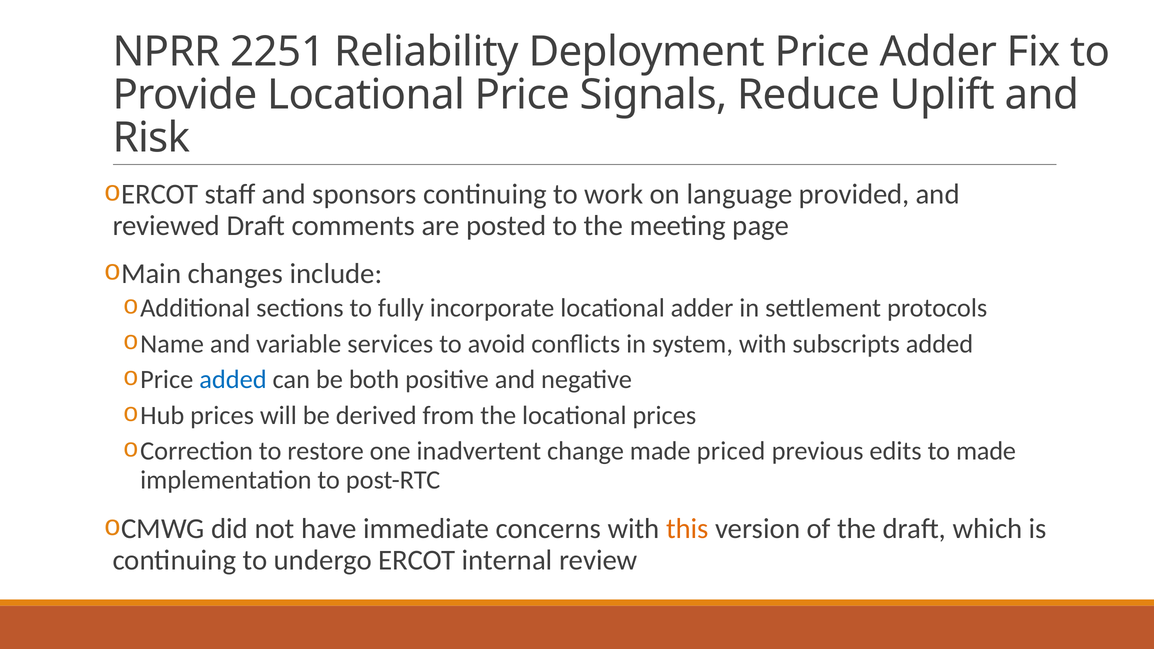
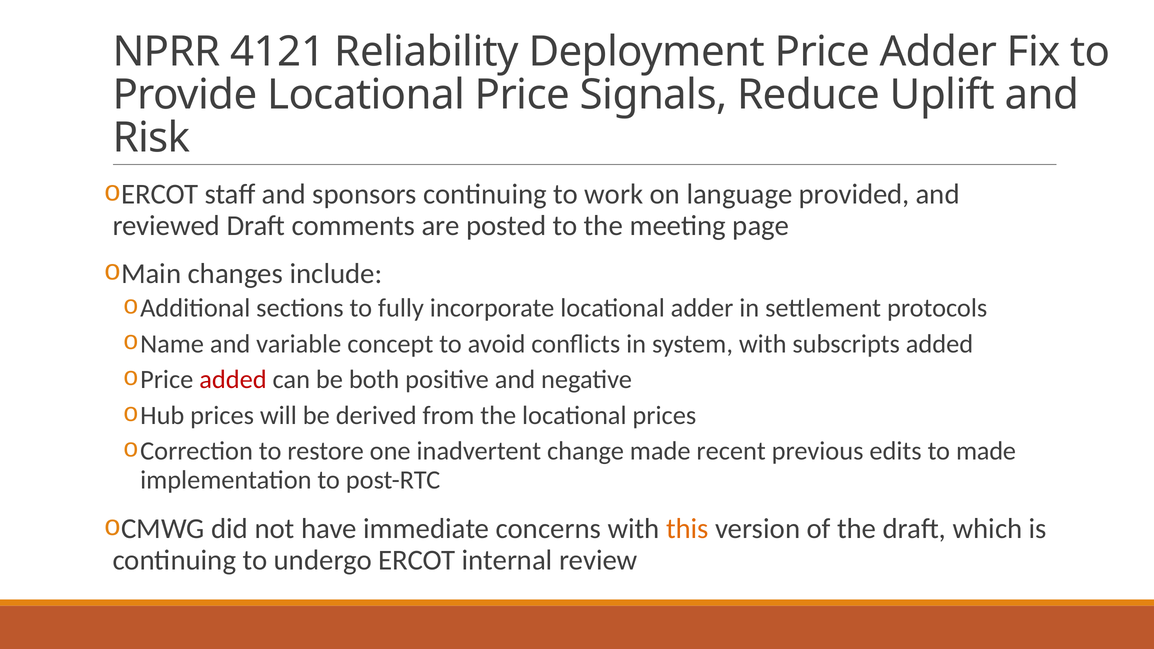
2251: 2251 -> 4121 (278, 52)
services: services -> concept (390, 344)
added colour: blue -> red (233, 380)
priced: priced -> recent (731, 451)
